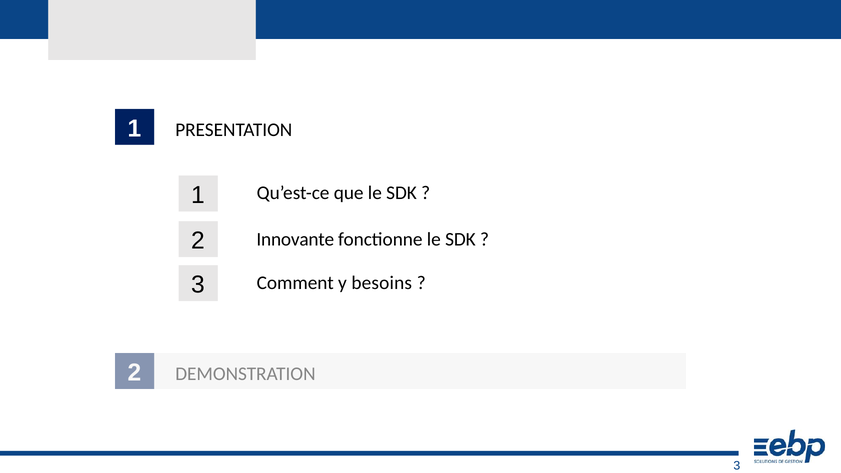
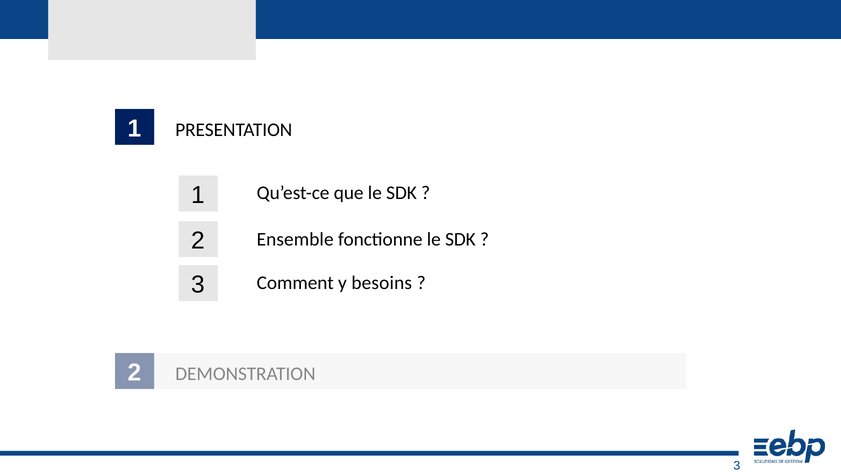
Innovante: Innovante -> Ensemble (295, 239)
